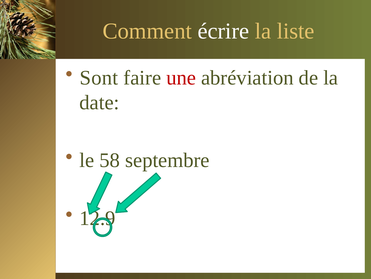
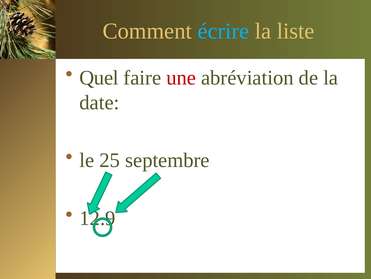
écrire colour: white -> light blue (223, 31)
Sont: Sont -> Quel (99, 77)
58: 58 -> 25 (110, 160)
